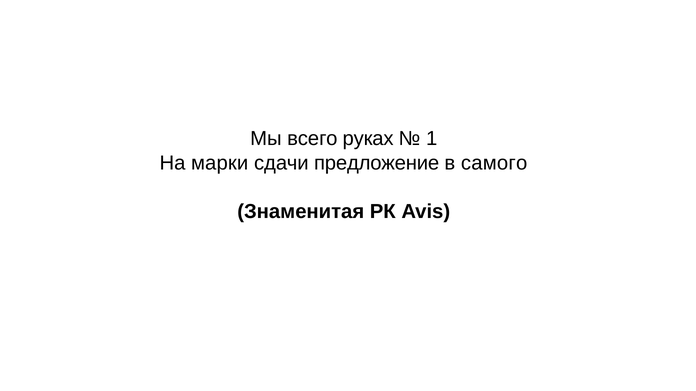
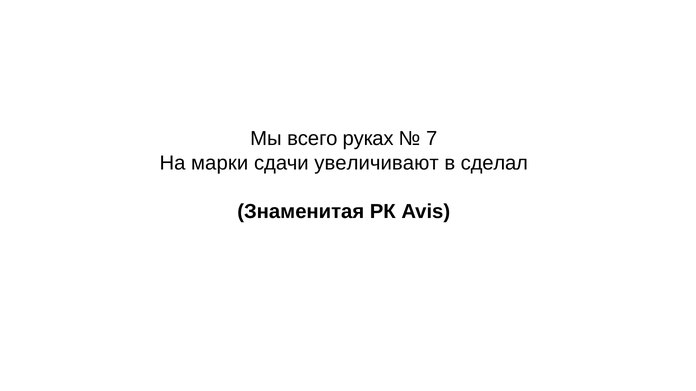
1: 1 -> 7 (432, 139)
предложение: предложение -> увеличивают (377, 163)
самого: самого -> сделал (494, 163)
